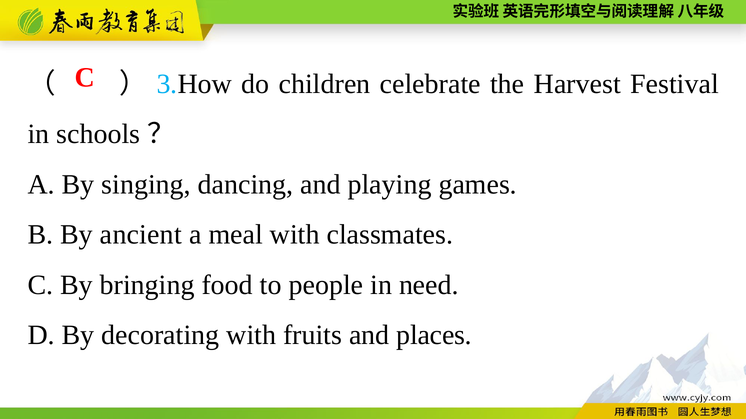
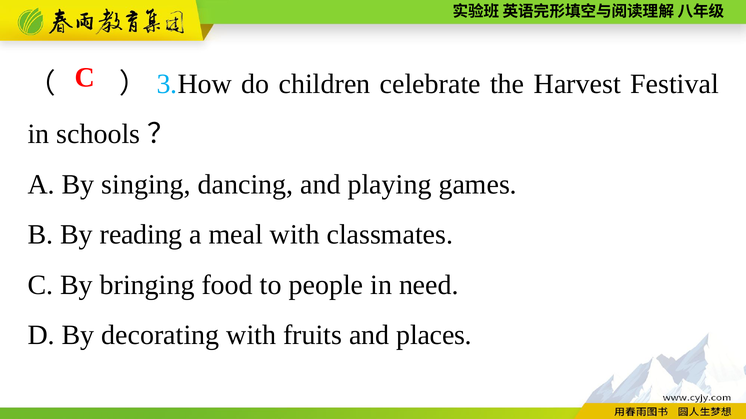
ancient: ancient -> reading (141, 235)
